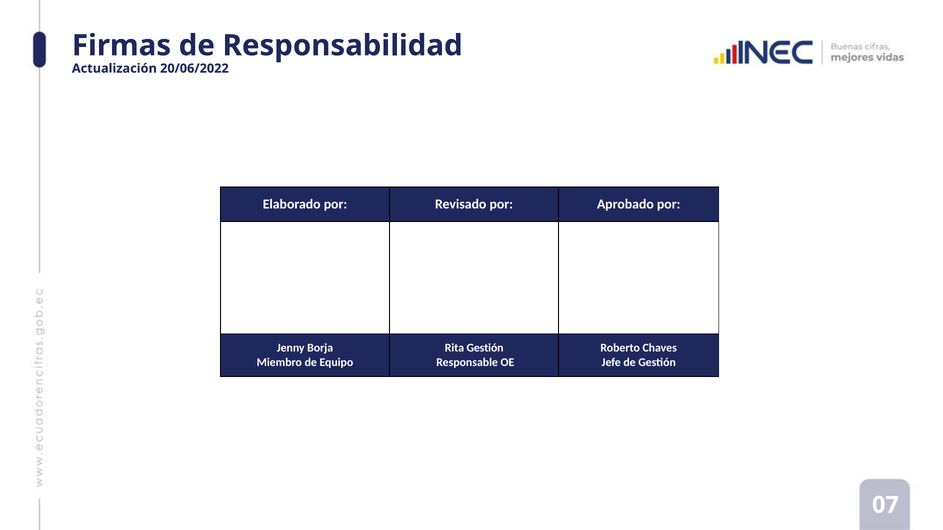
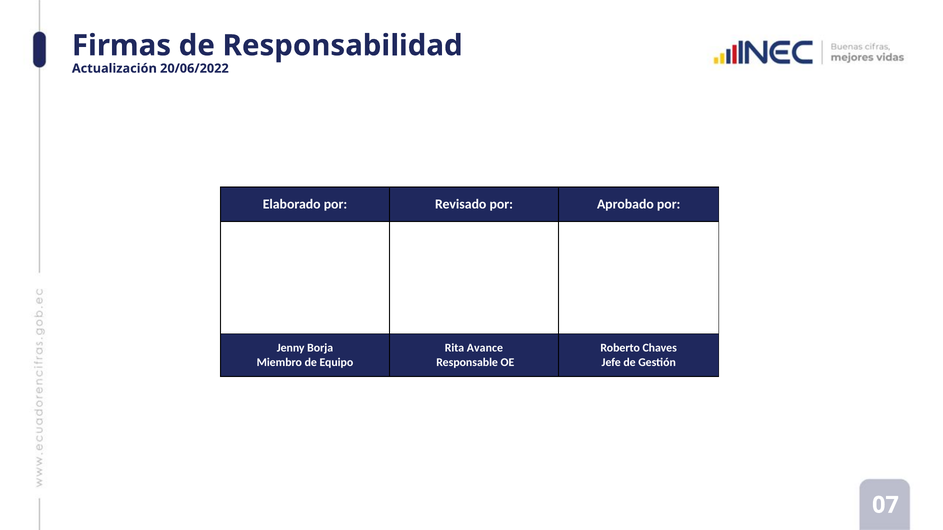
Rita Gestión: Gestión -> Avance (485, 348)
